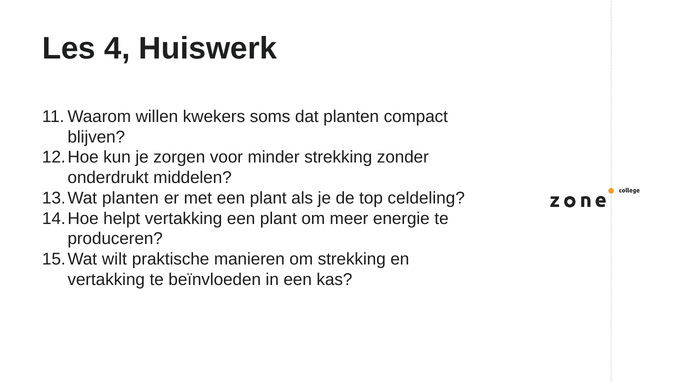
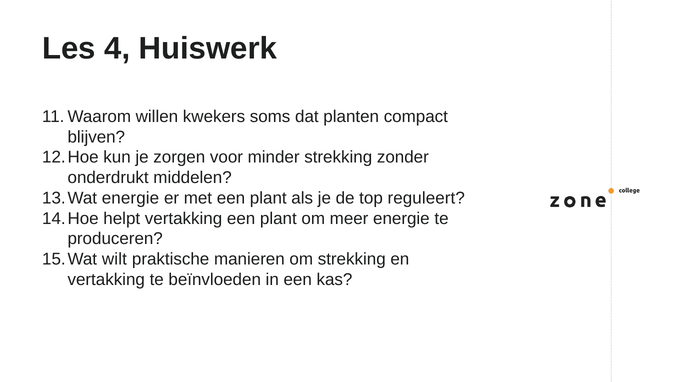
planten: planten -> energie (130, 198)
celdeling: celdeling -> reguleert (426, 198)
